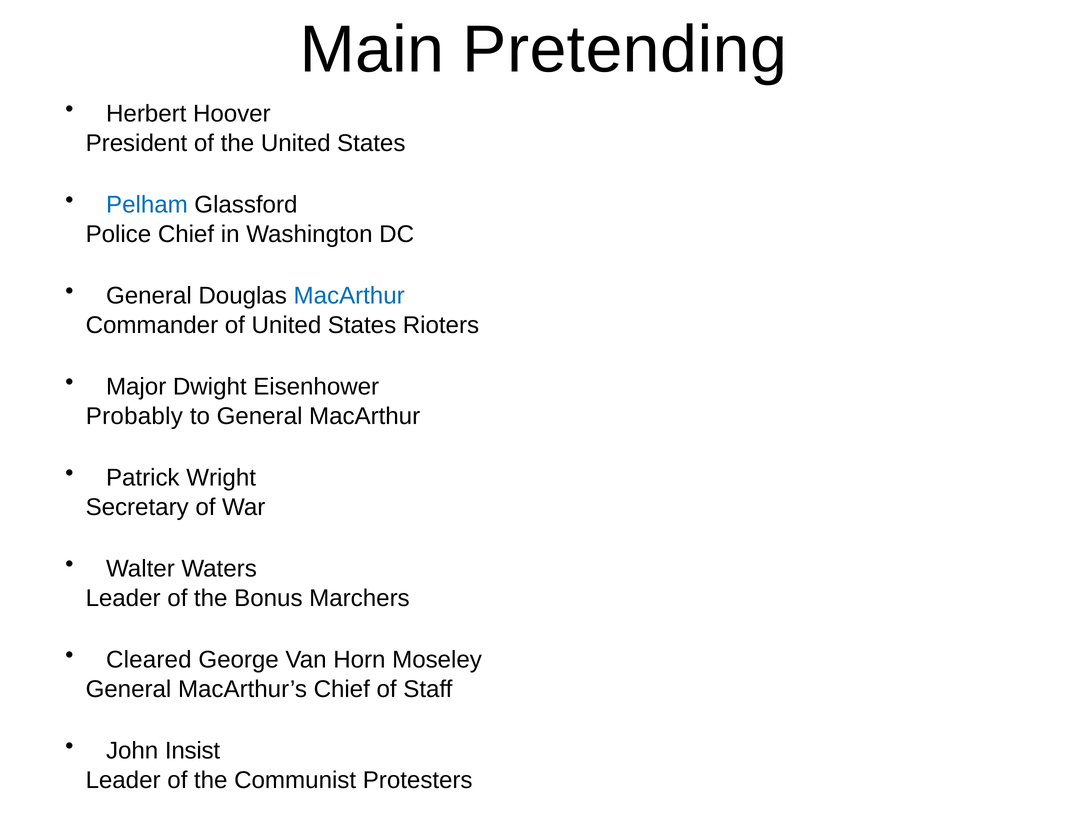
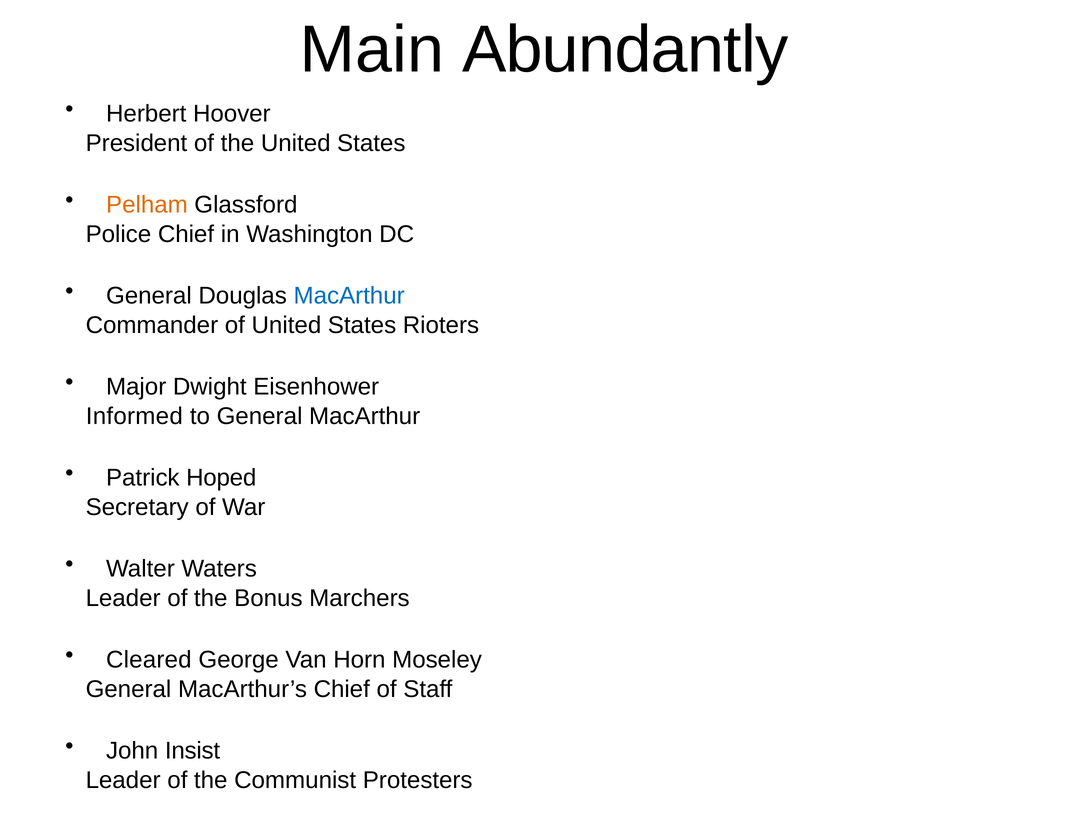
Pretending: Pretending -> Abundantly (625, 50)
Pelham colour: blue -> orange (147, 205)
Probably: Probably -> Informed (134, 416)
Wright: Wright -> Hoped (221, 478)
